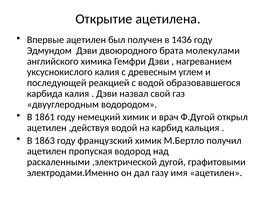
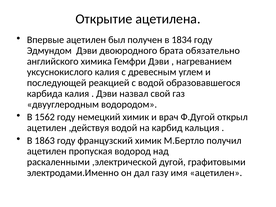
1436: 1436 -> 1834 (182, 40)
молекулами: молекулами -> обязательно (213, 51)
1861: 1861 -> 1562 (45, 117)
